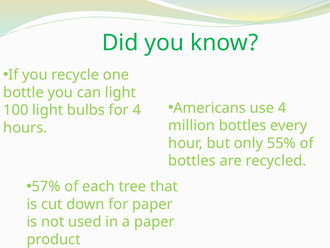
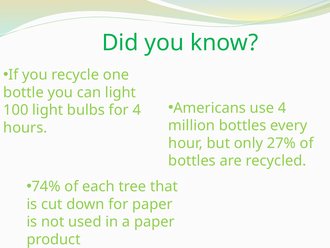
55%: 55% -> 27% (281, 143)
57%: 57% -> 74% (46, 186)
